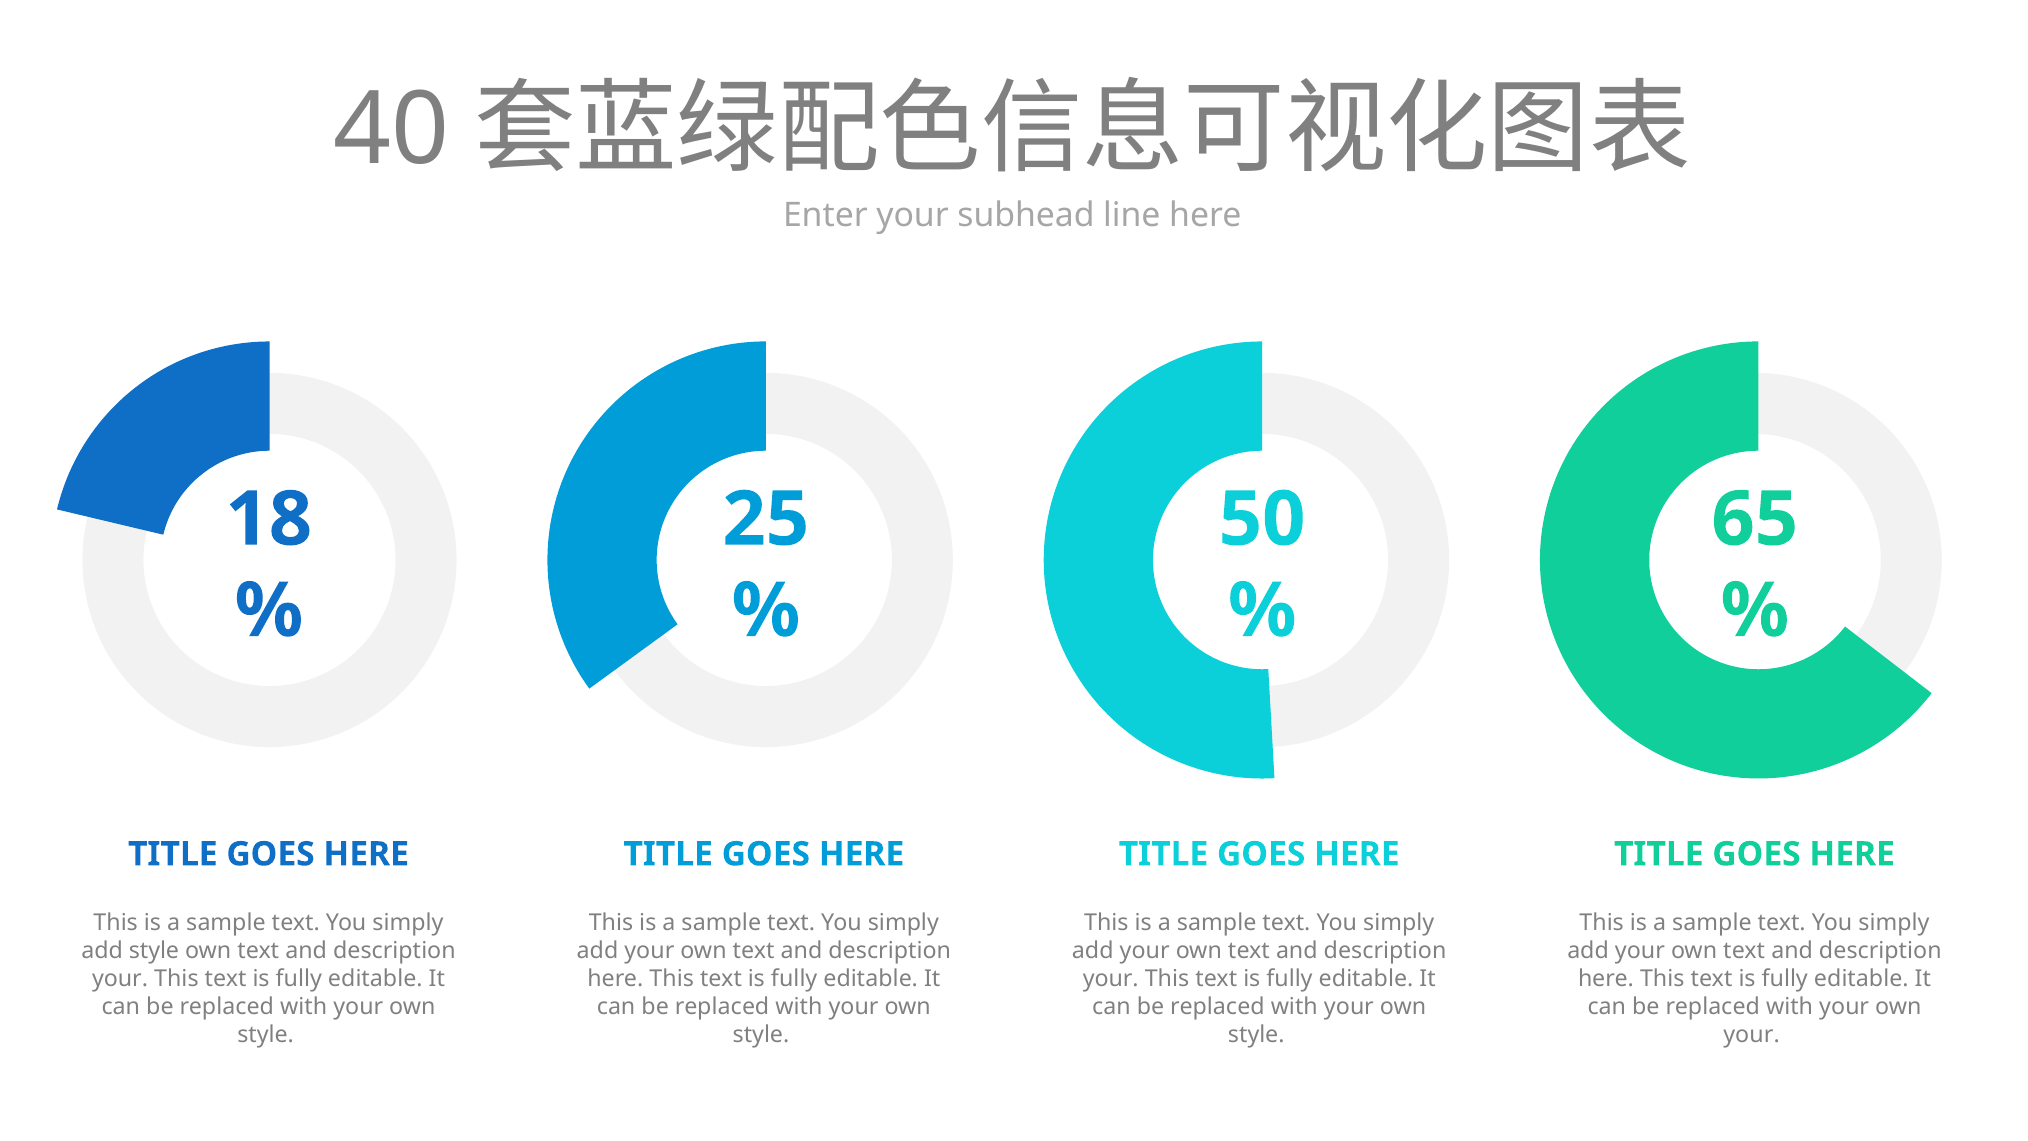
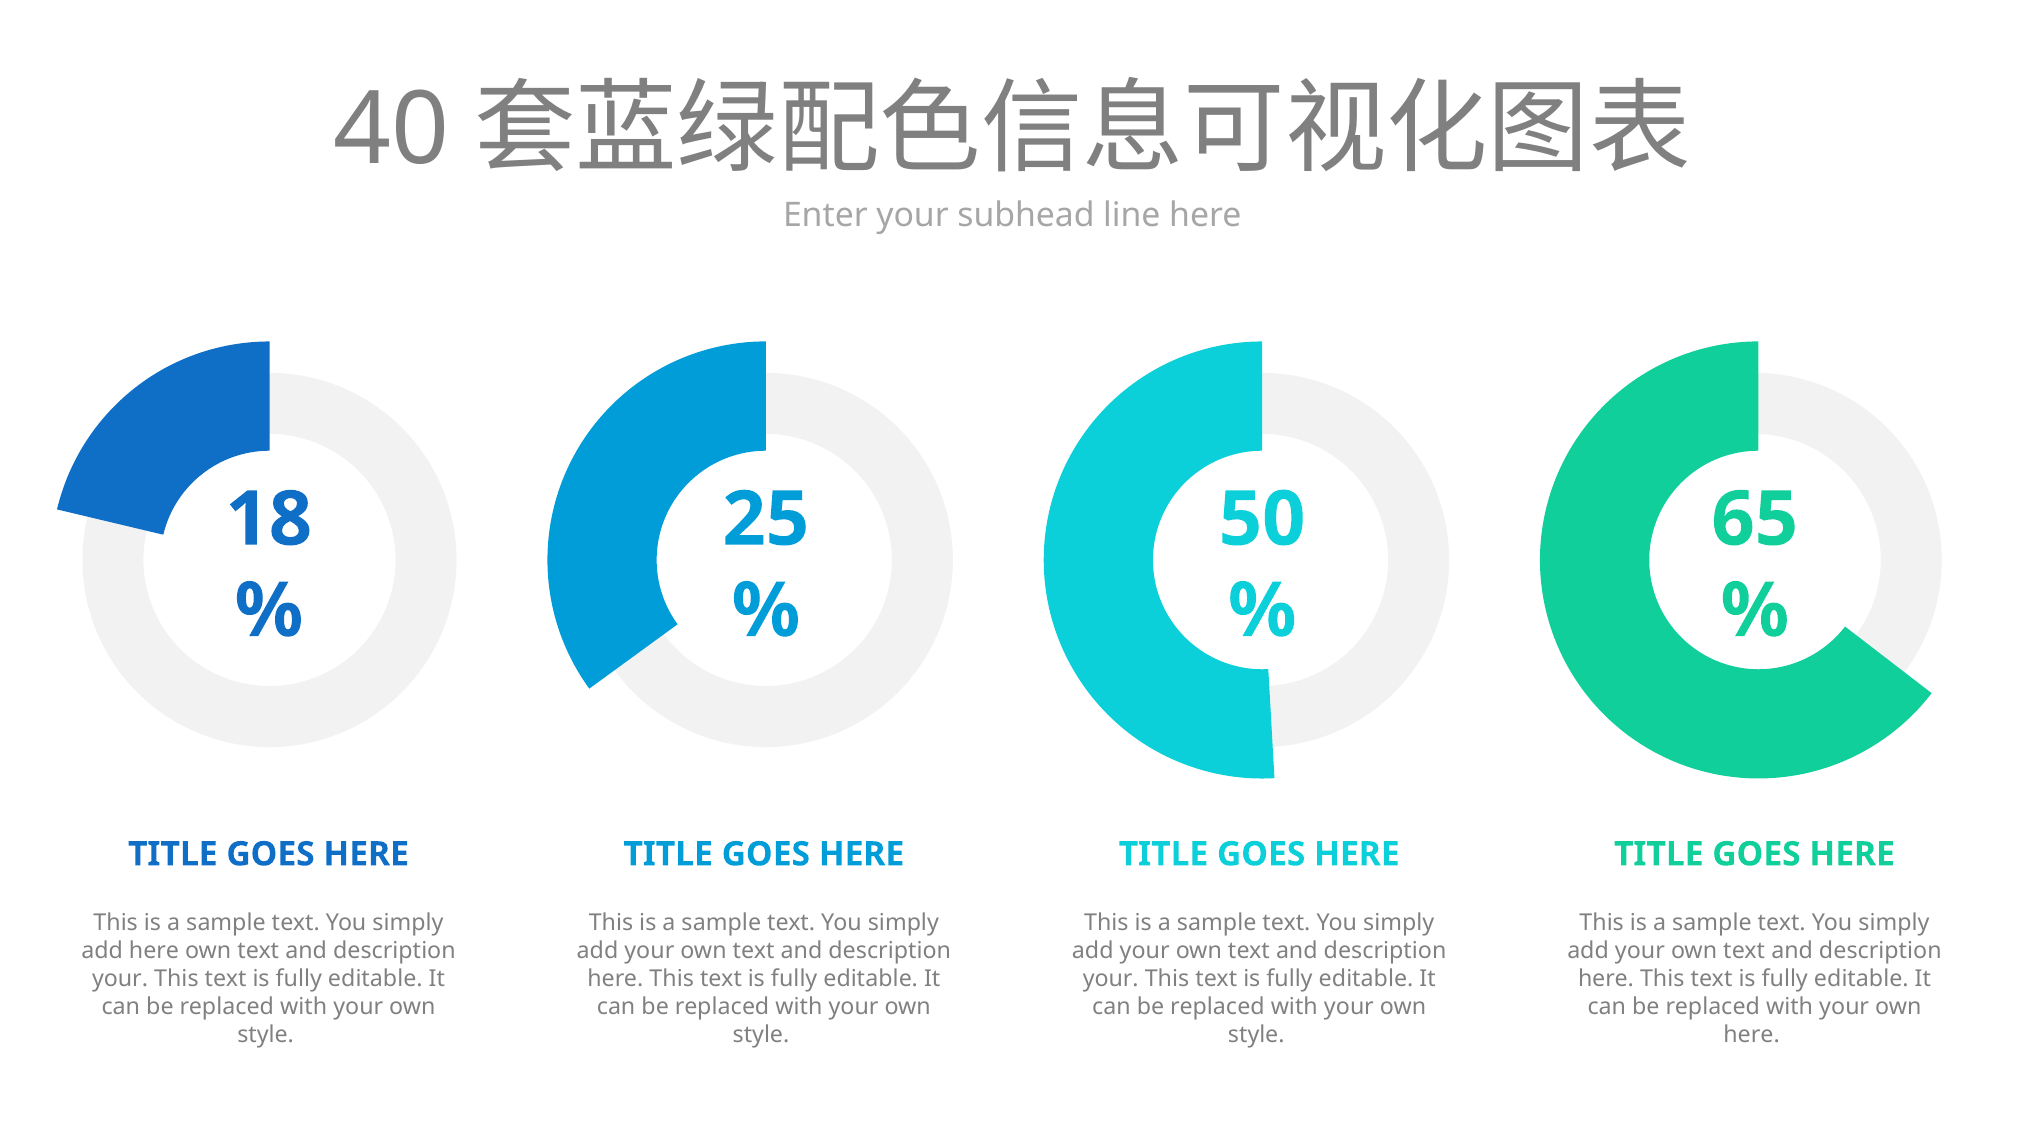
add style: style -> here (154, 951)
your: your -> here (1752, 1035)
